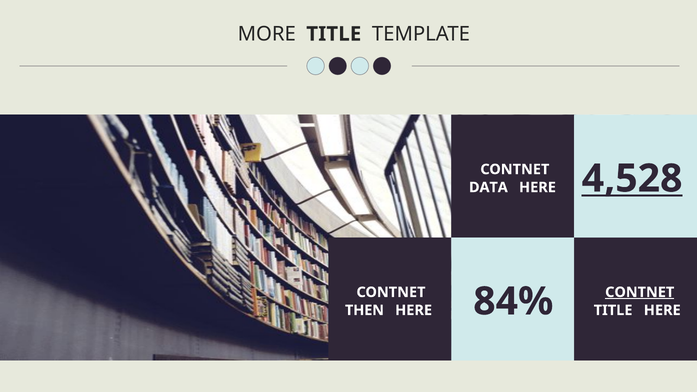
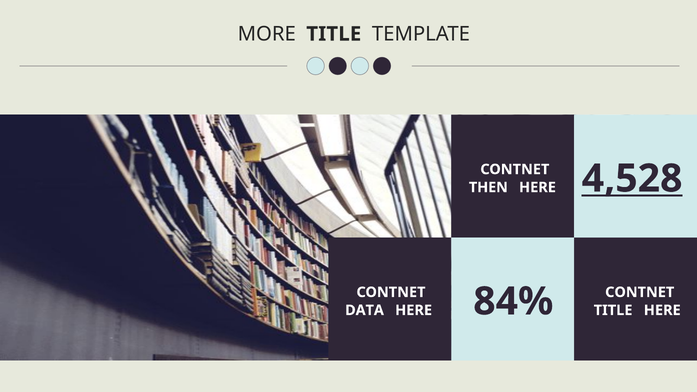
DATA: DATA -> THEN (488, 187)
CONTNET underline: present -> none (640, 292)
THEN: THEN -> DATA (364, 310)
